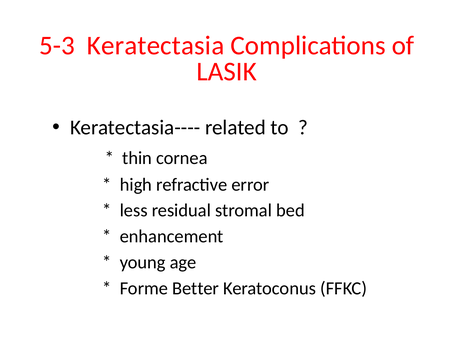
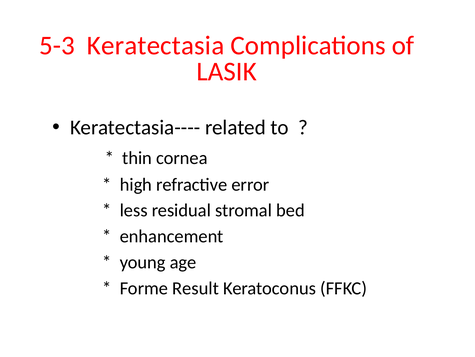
Better: Better -> Result (196, 288)
